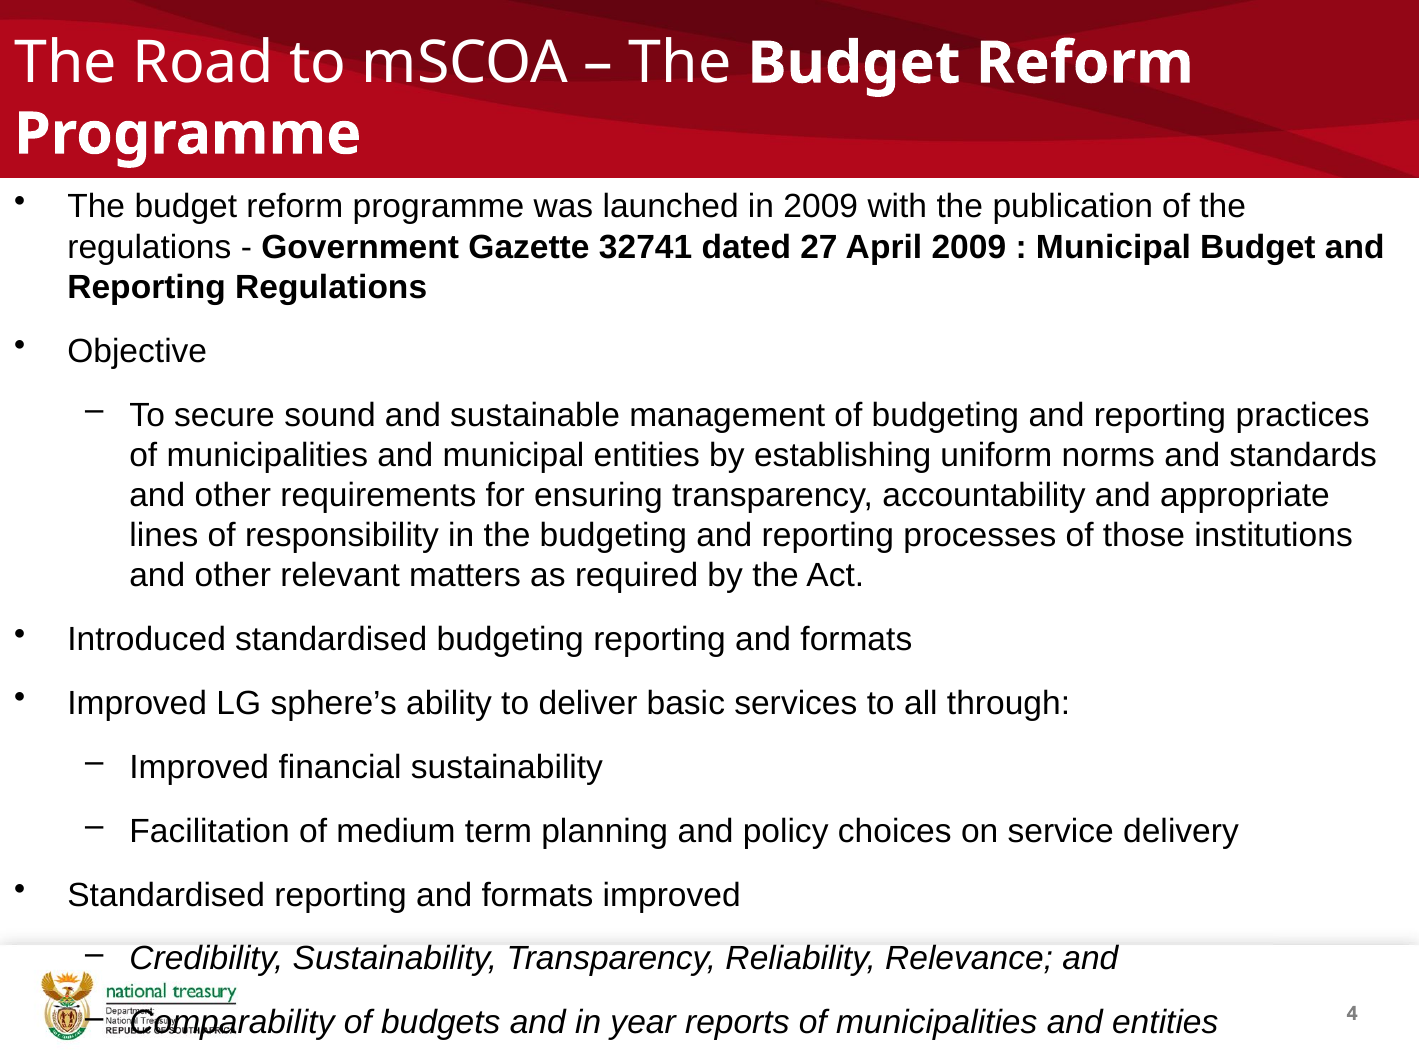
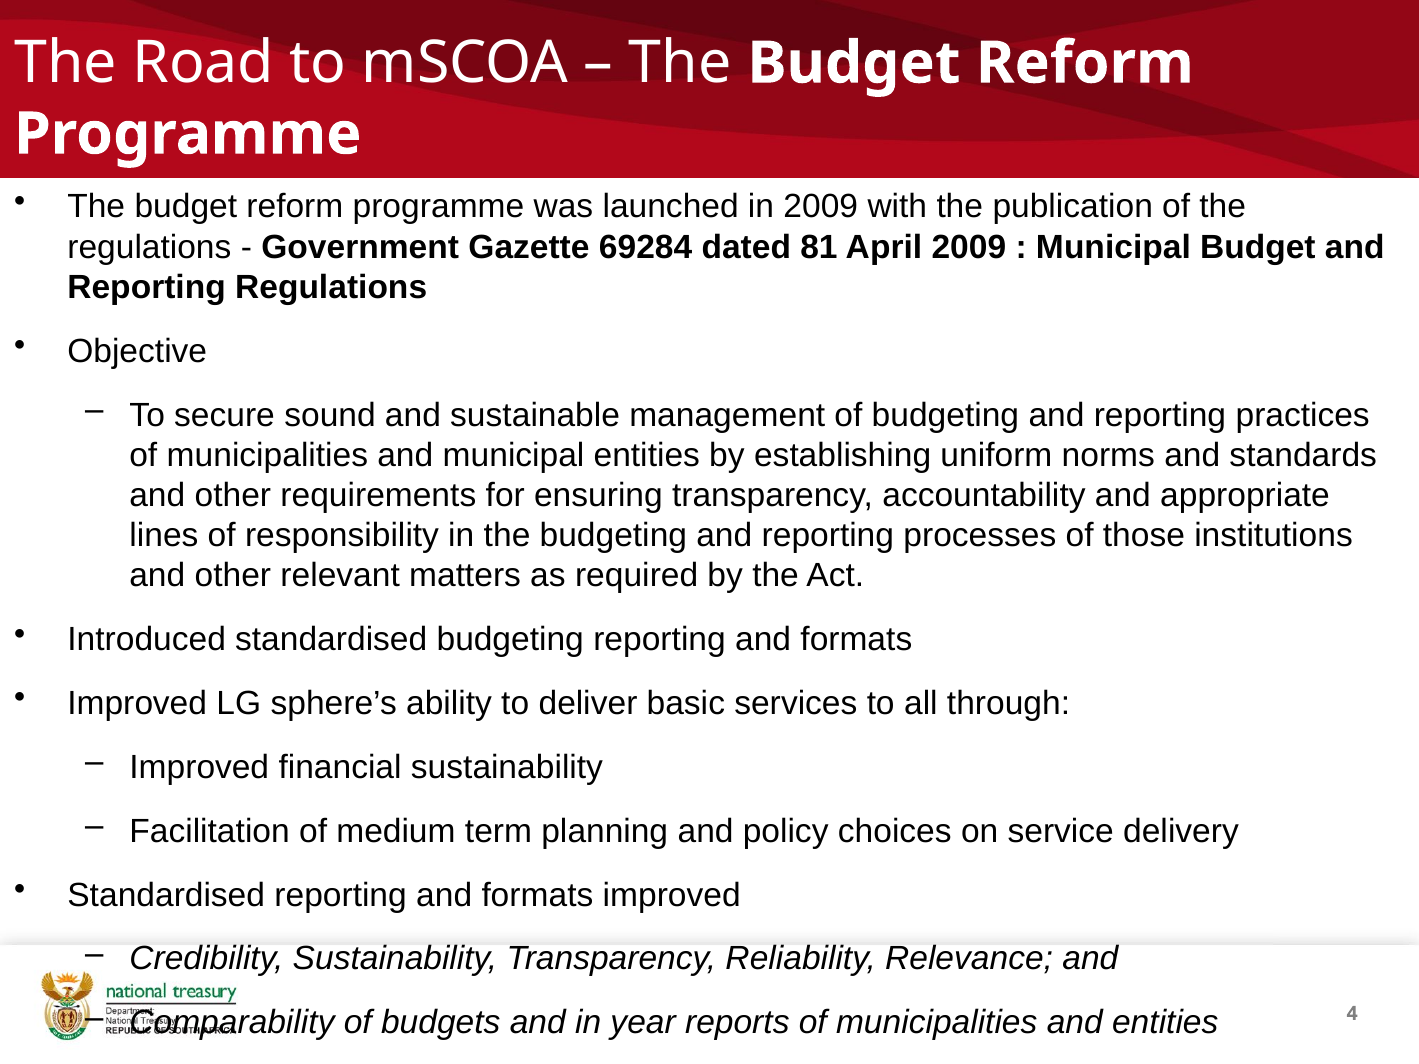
32741: 32741 -> 69284 (646, 247)
27: 27 -> 81 (819, 247)
